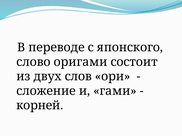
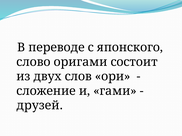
корней: корней -> друзей (40, 106)
